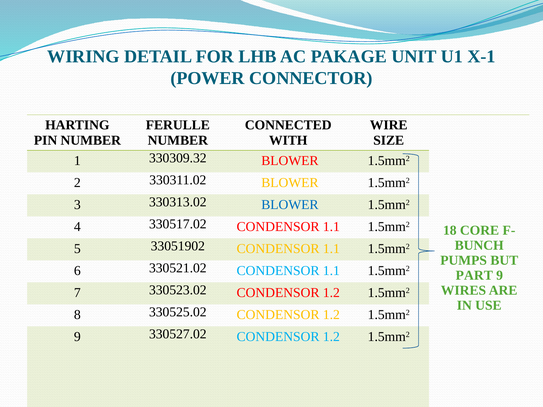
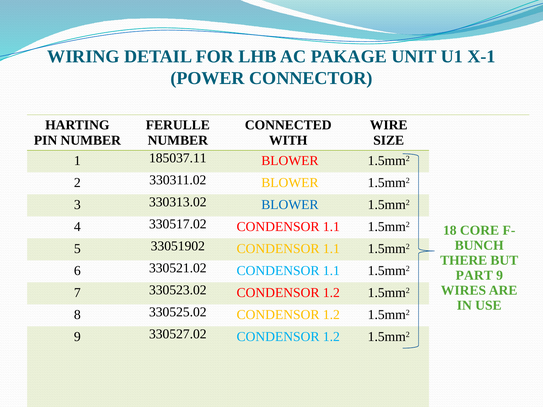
330309.32: 330309.32 -> 185037.11 (178, 158)
PUMPS: PUMPS -> THERE (464, 261)
